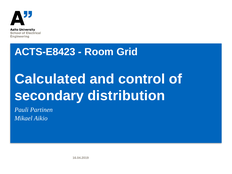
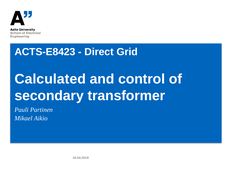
Room: Room -> Direct (99, 52)
distribution: distribution -> transformer (126, 96)
